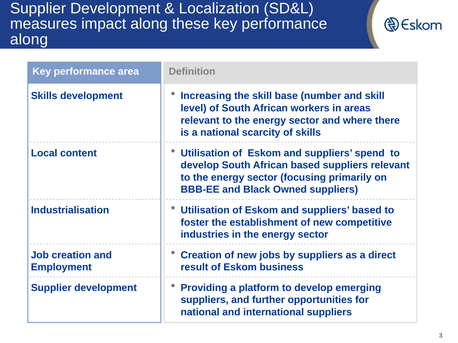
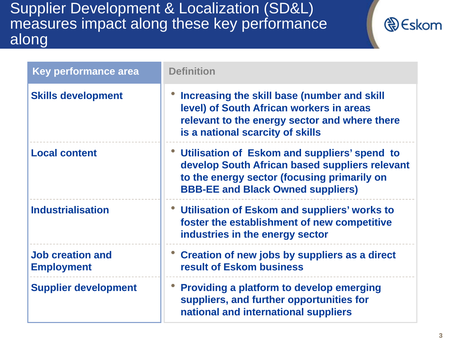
suppliers based: based -> works (367, 211)
